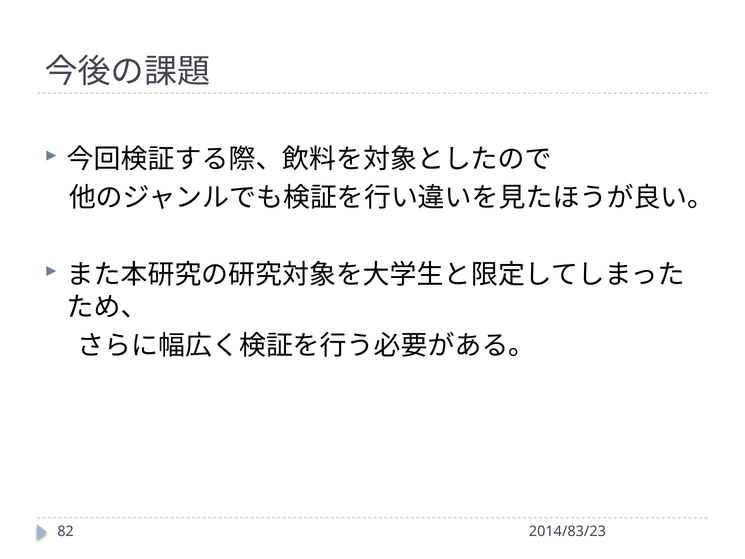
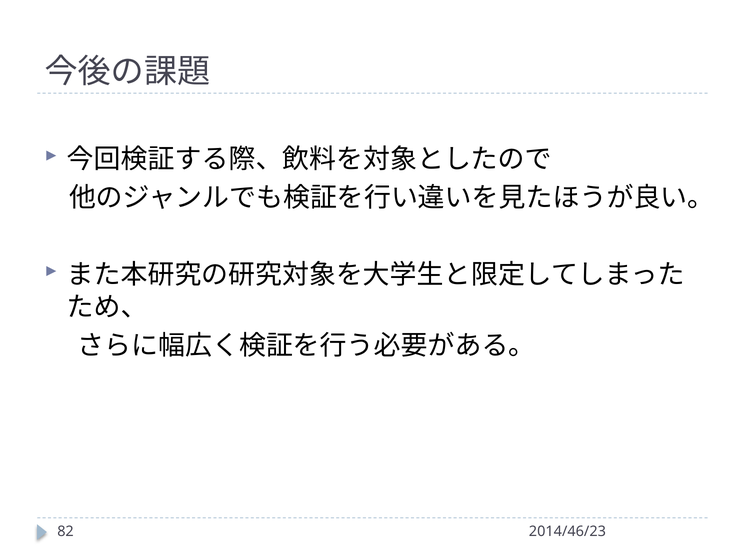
2014/83/23: 2014/83/23 -> 2014/46/23 (567, 531)
